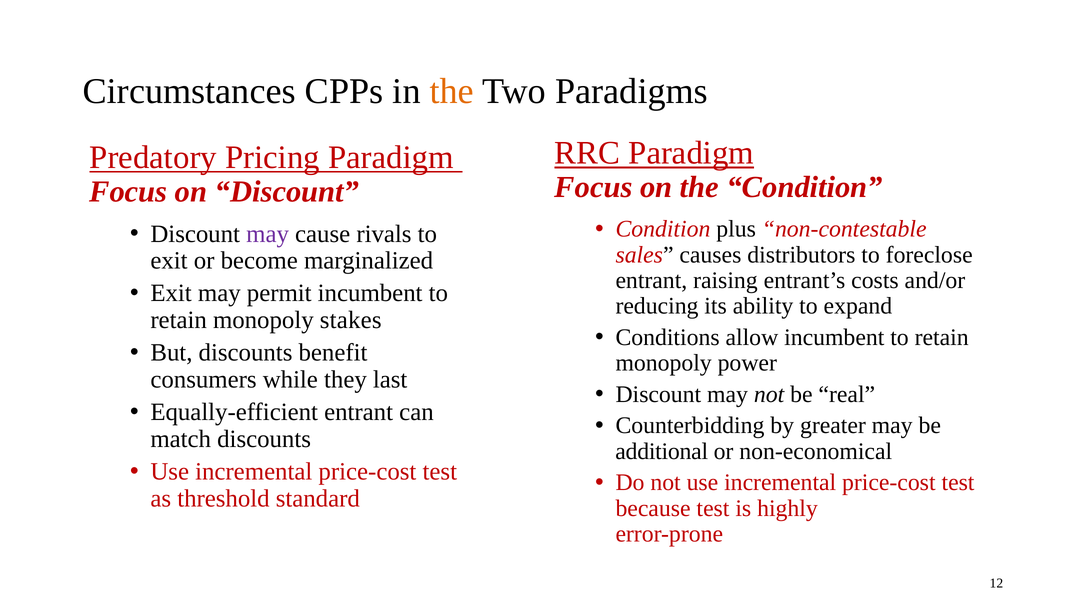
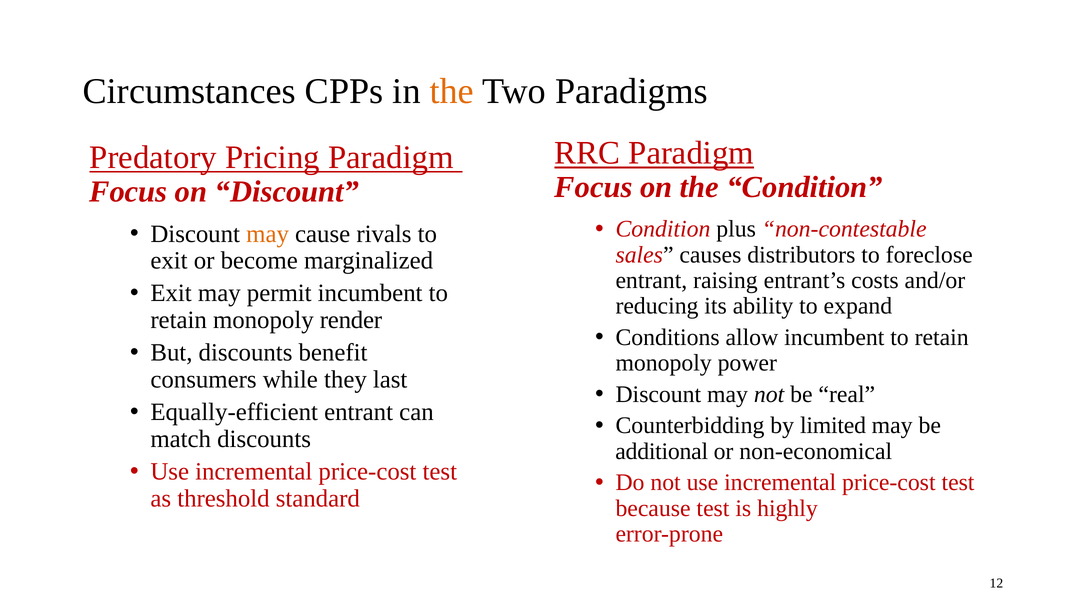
may colour: purple -> orange (268, 234)
stakes: stakes -> render (351, 320)
greater: greater -> limited (833, 426)
